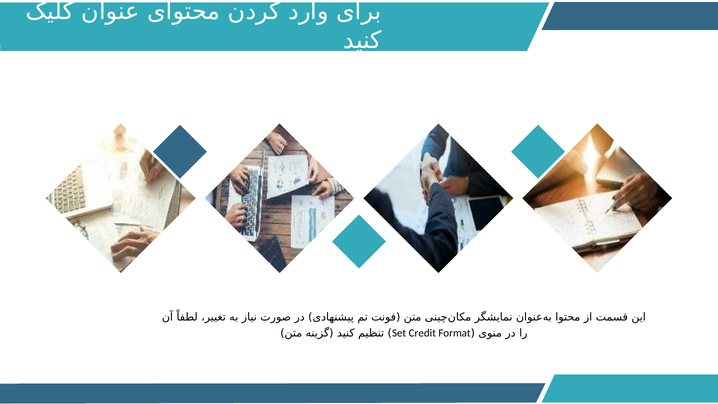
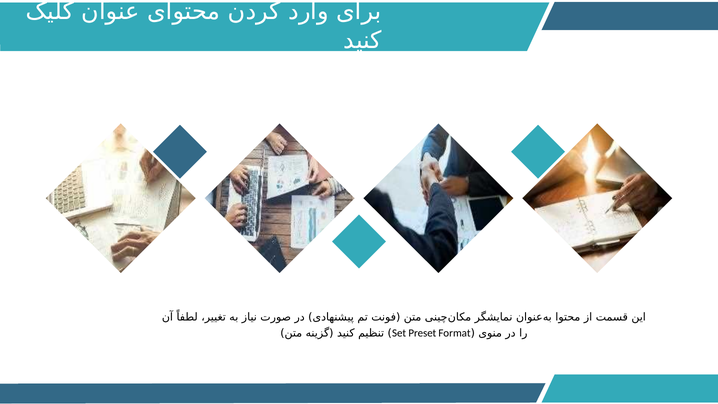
Credit: Credit -> Preset (422, 333)
